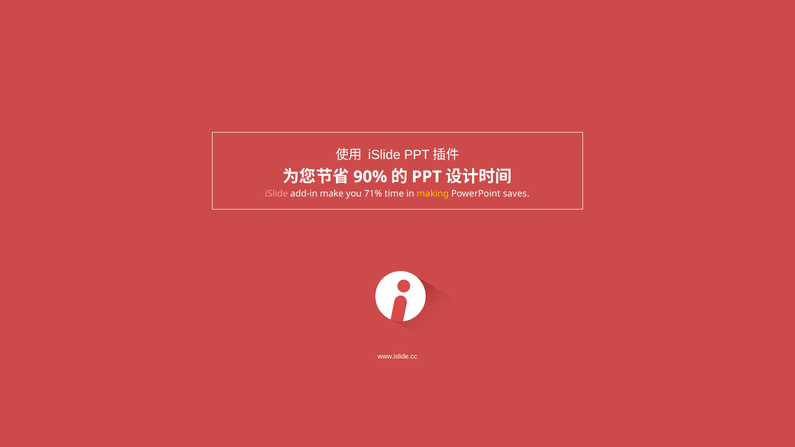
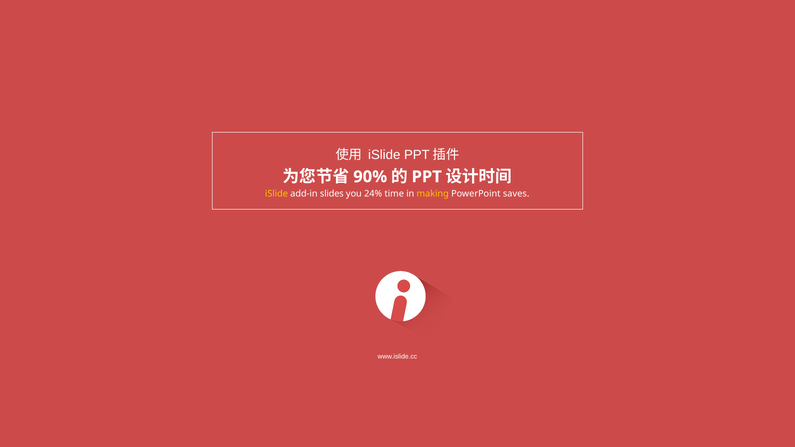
iSlide colour: pink -> yellow (277, 194)
make: make -> slides (332, 194)
71%: 71% -> 24% (373, 194)
